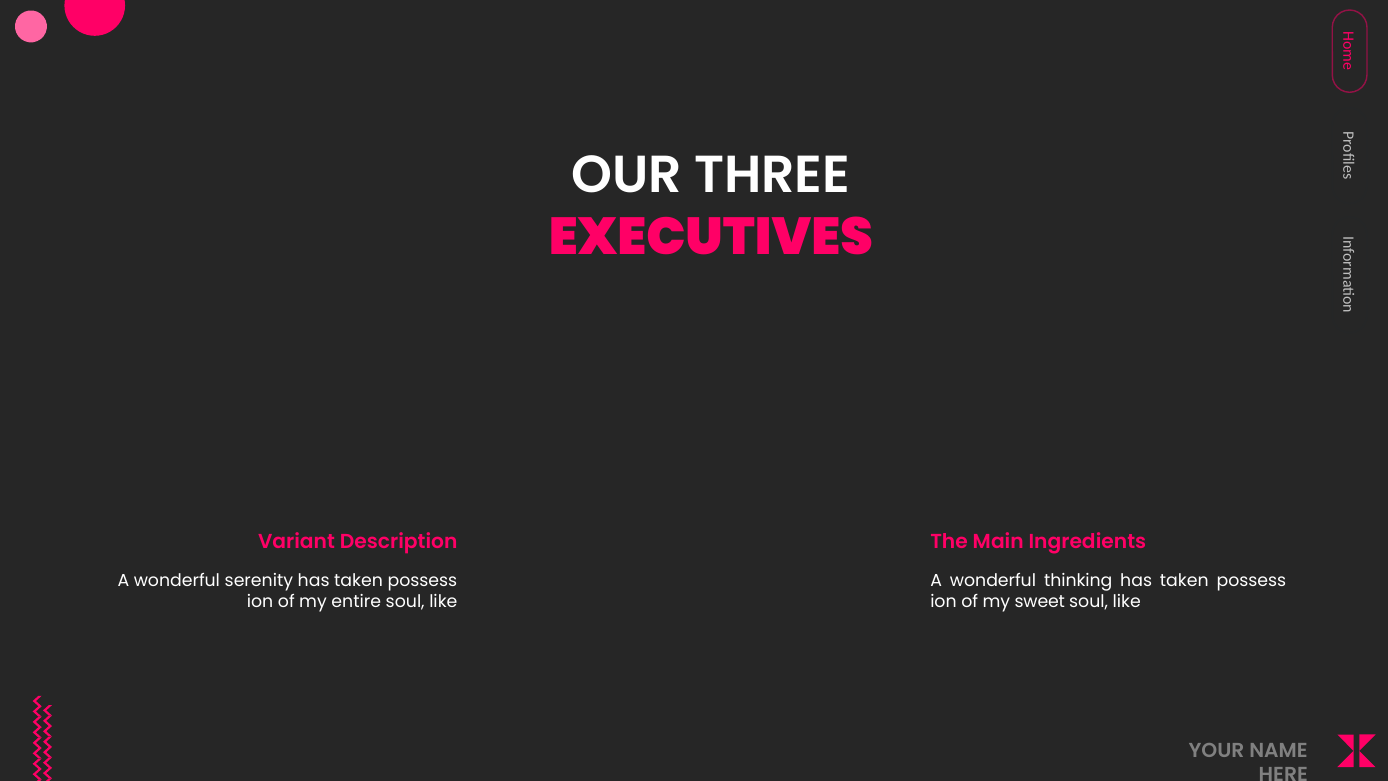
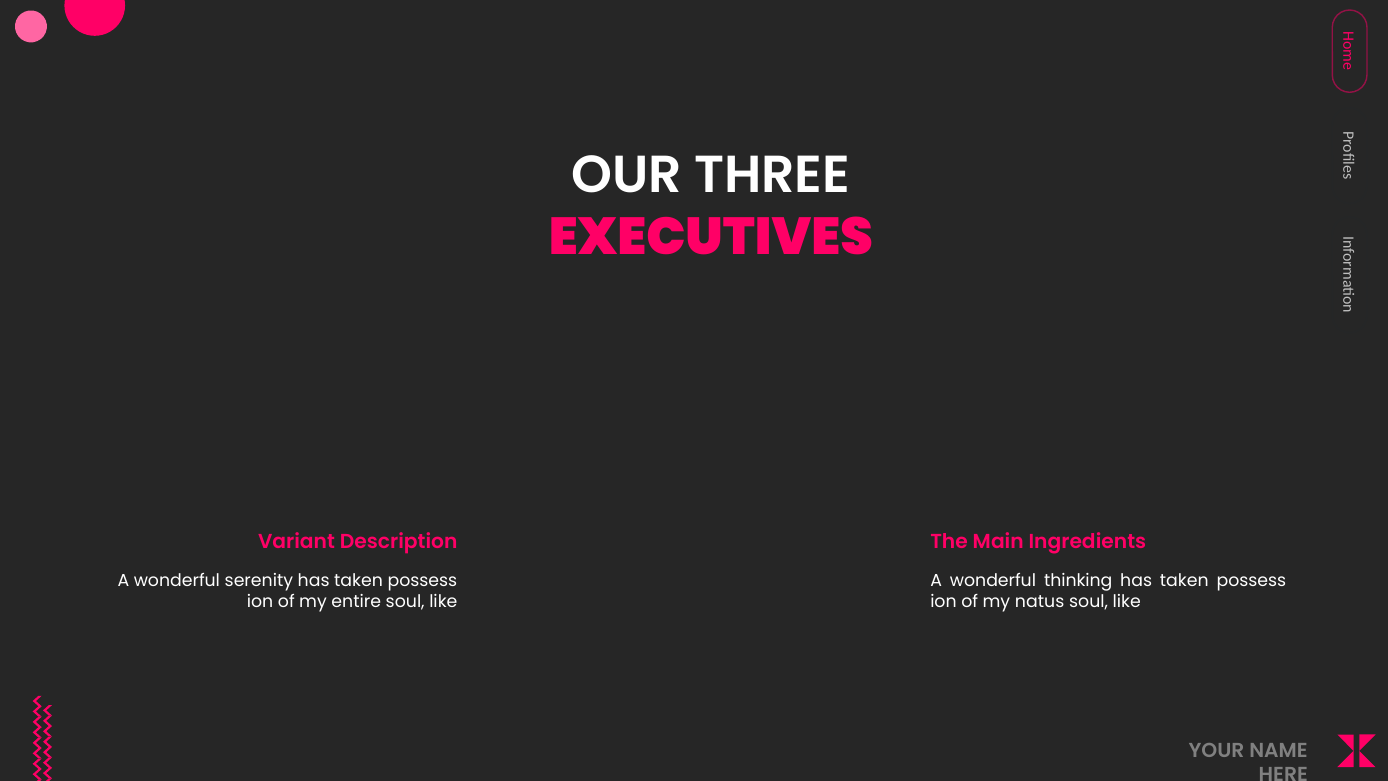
sweet: sweet -> natus (1040, 602)
